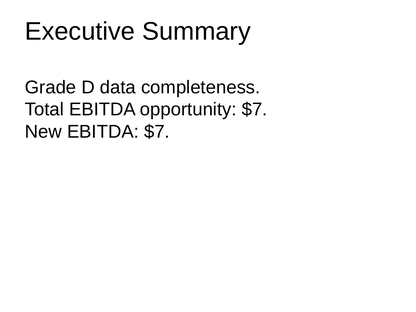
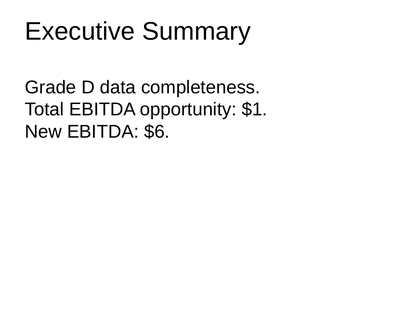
opportunity $7: $7 -> $1 (255, 109)
EBITDA $7: $7 -> $6 (157, 132)
